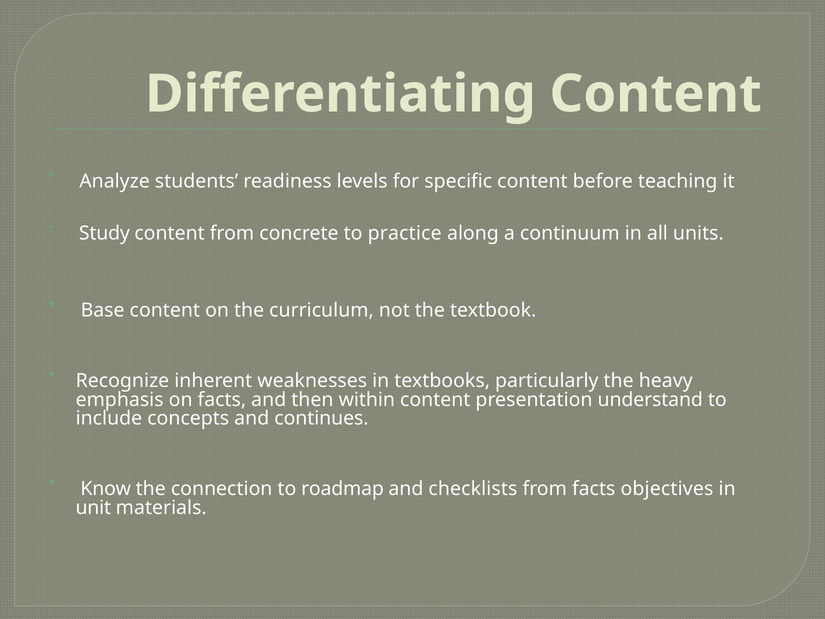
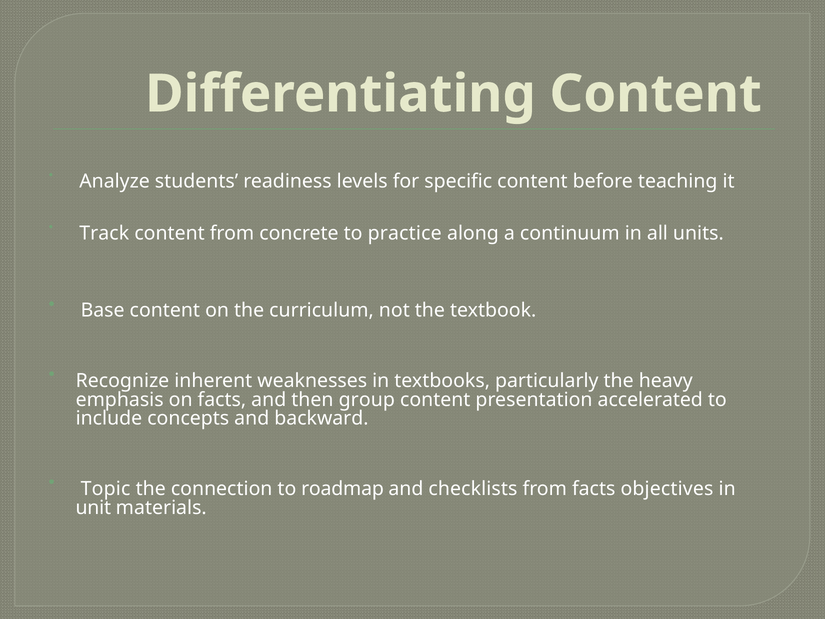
Study: Study -> Track (104, 233)
within: within -> group (367, 400)
understand: understand -> accelerated (650, 400)
continues: continues -> backward (321, 418)
Know: Know -> Topic (106, 489)
